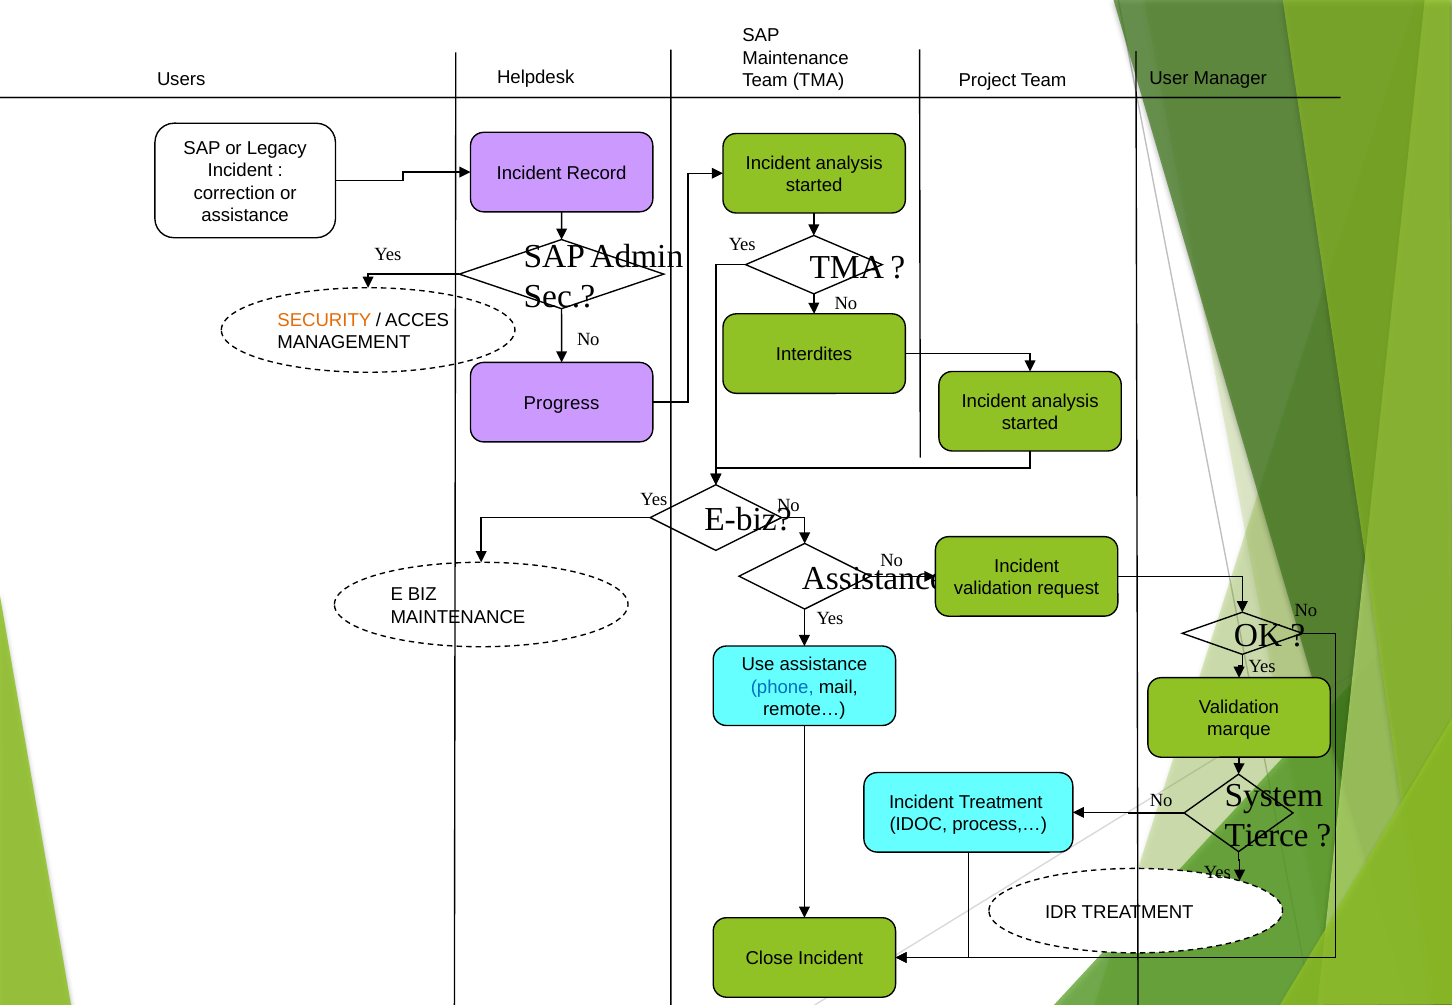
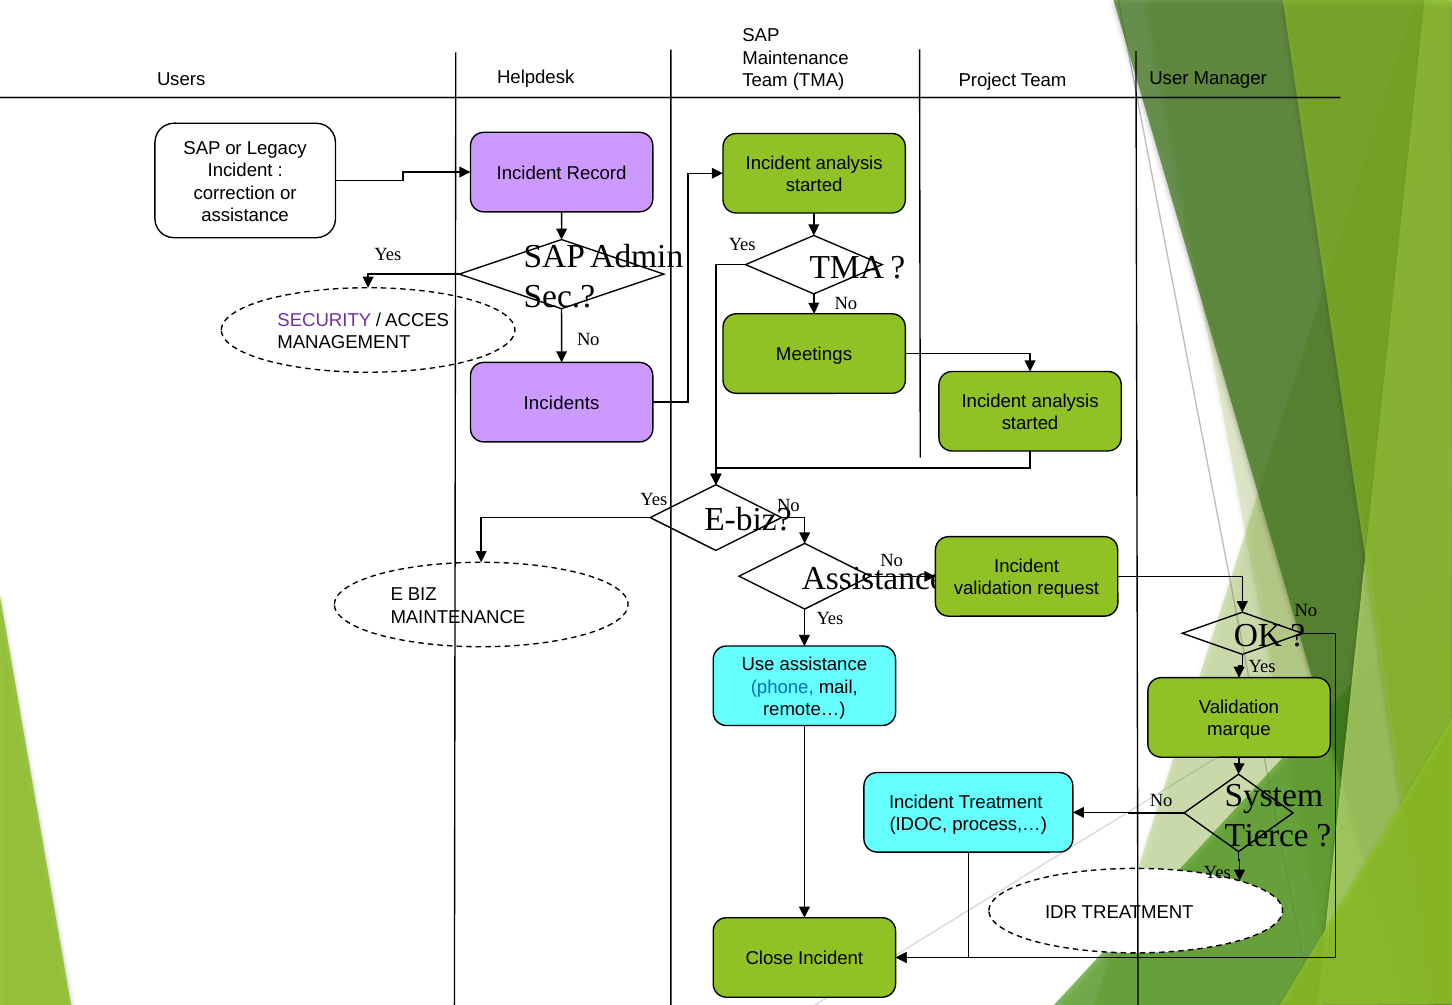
SECURITY colour: orange -> purple (324, 320)
Interdites: Interdites -> Meetings (814, 355)
Progress: Progress -> Incidents (562, 403)
